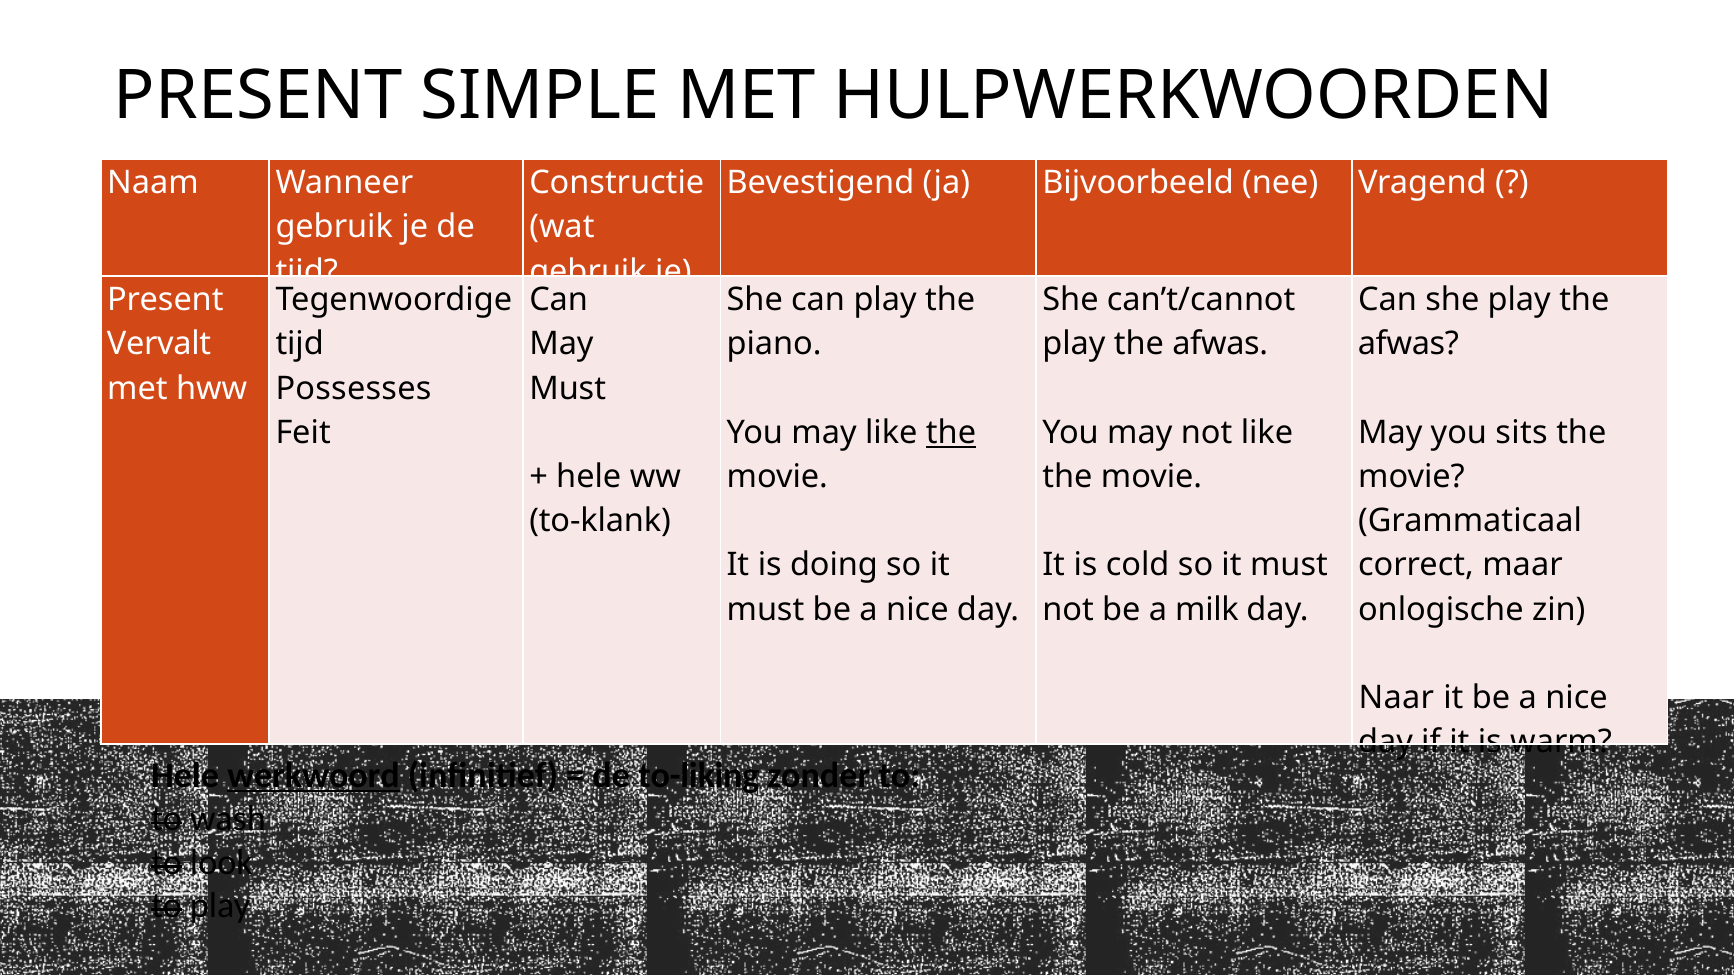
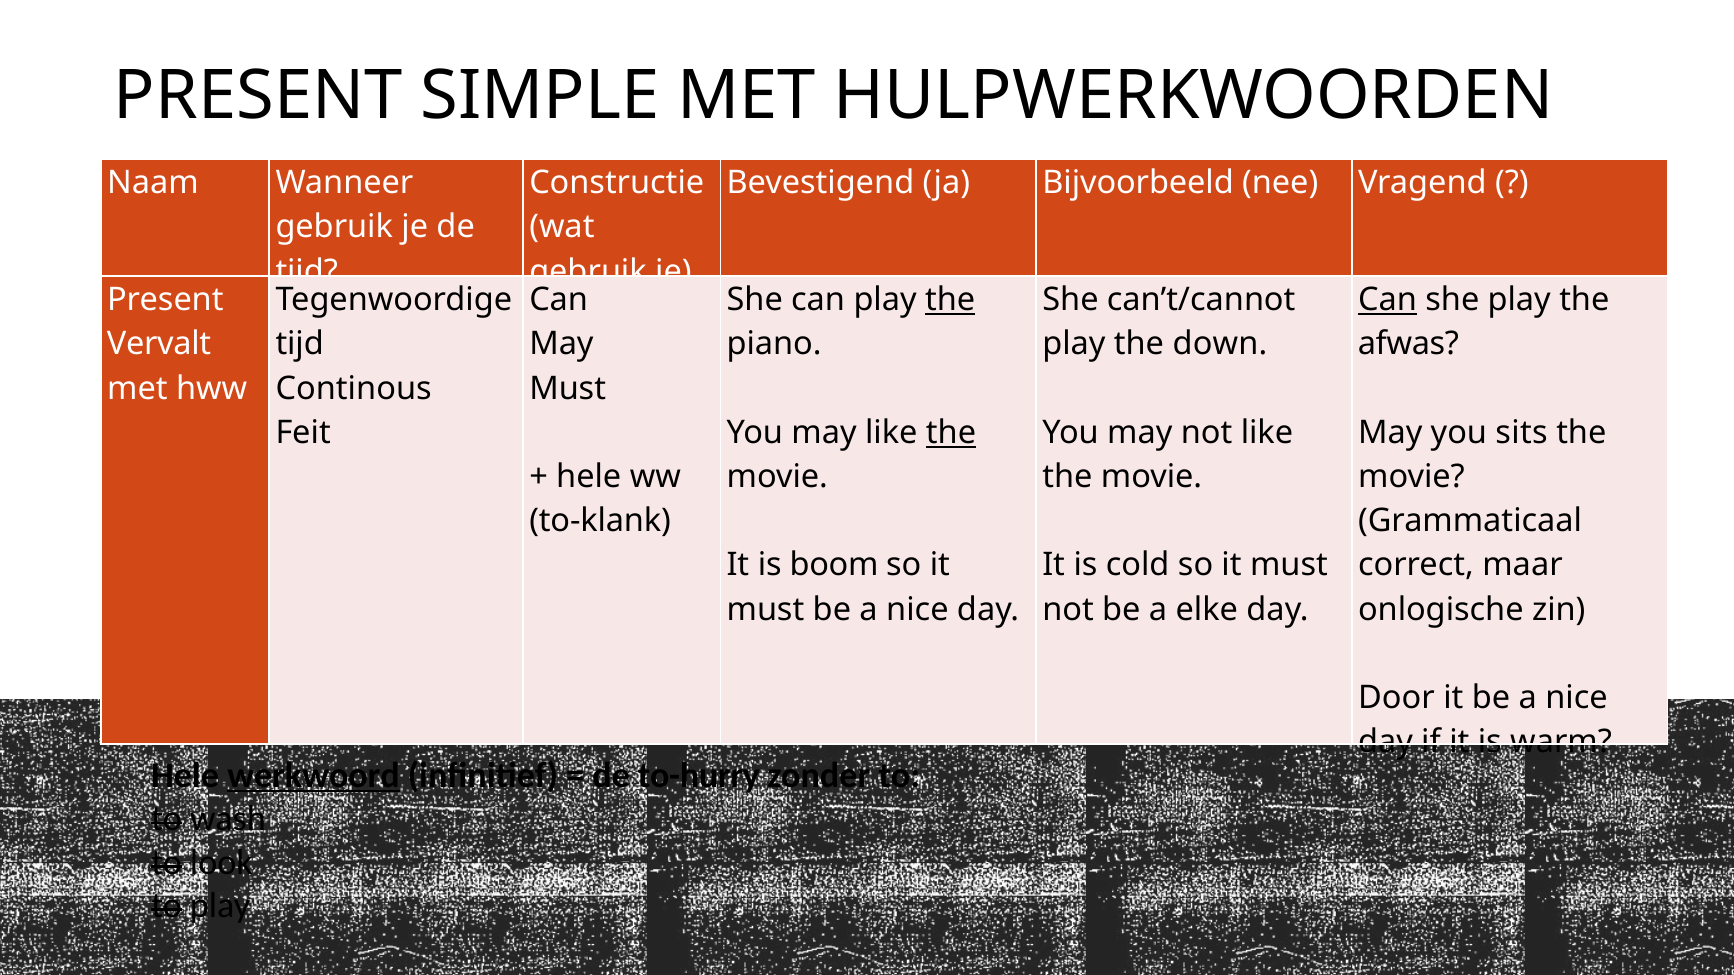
the underline: none -> present (950, 300)
Can underline: none -> present (1388, 300)
afwas: afwas -> down (1220, 344)
Possesses: Possesses -> Continous (354, 389)
doing: doing -> boom (834, 565)
milk: milk -> elke (1207, 610)
Naar: Naar -> Door (1396, 698)
to-liking: to-liking -> to-hurry (699, 776)
